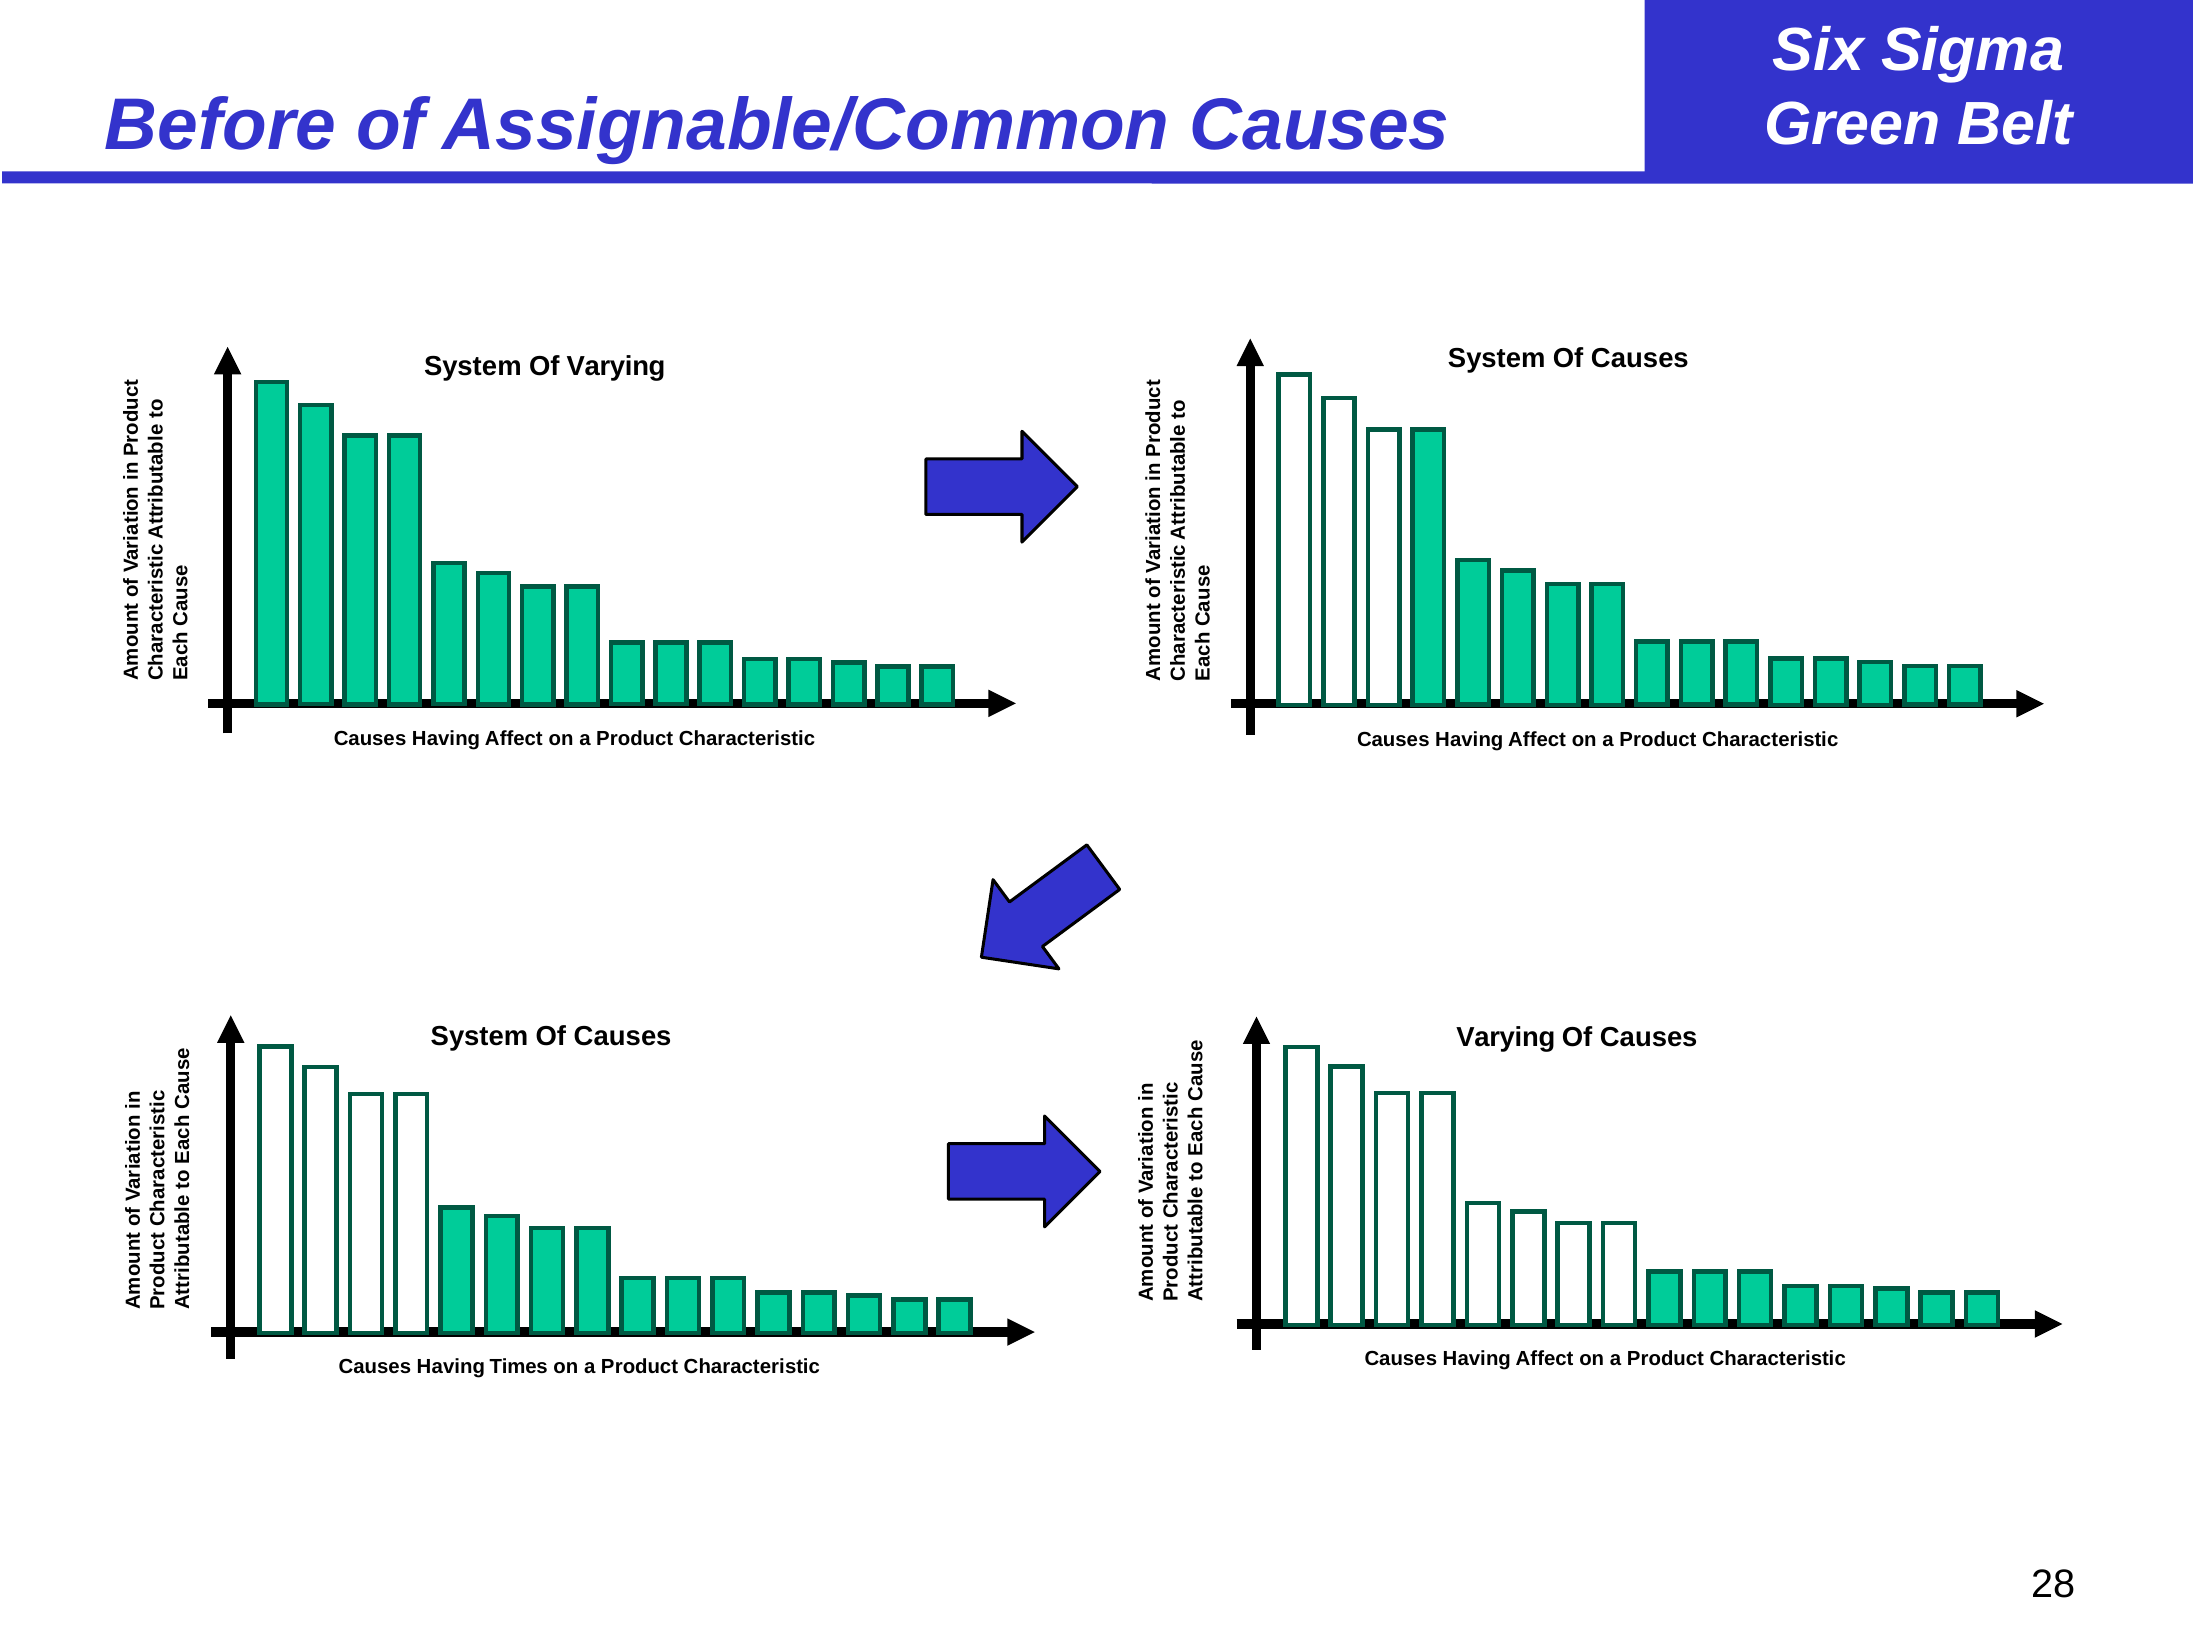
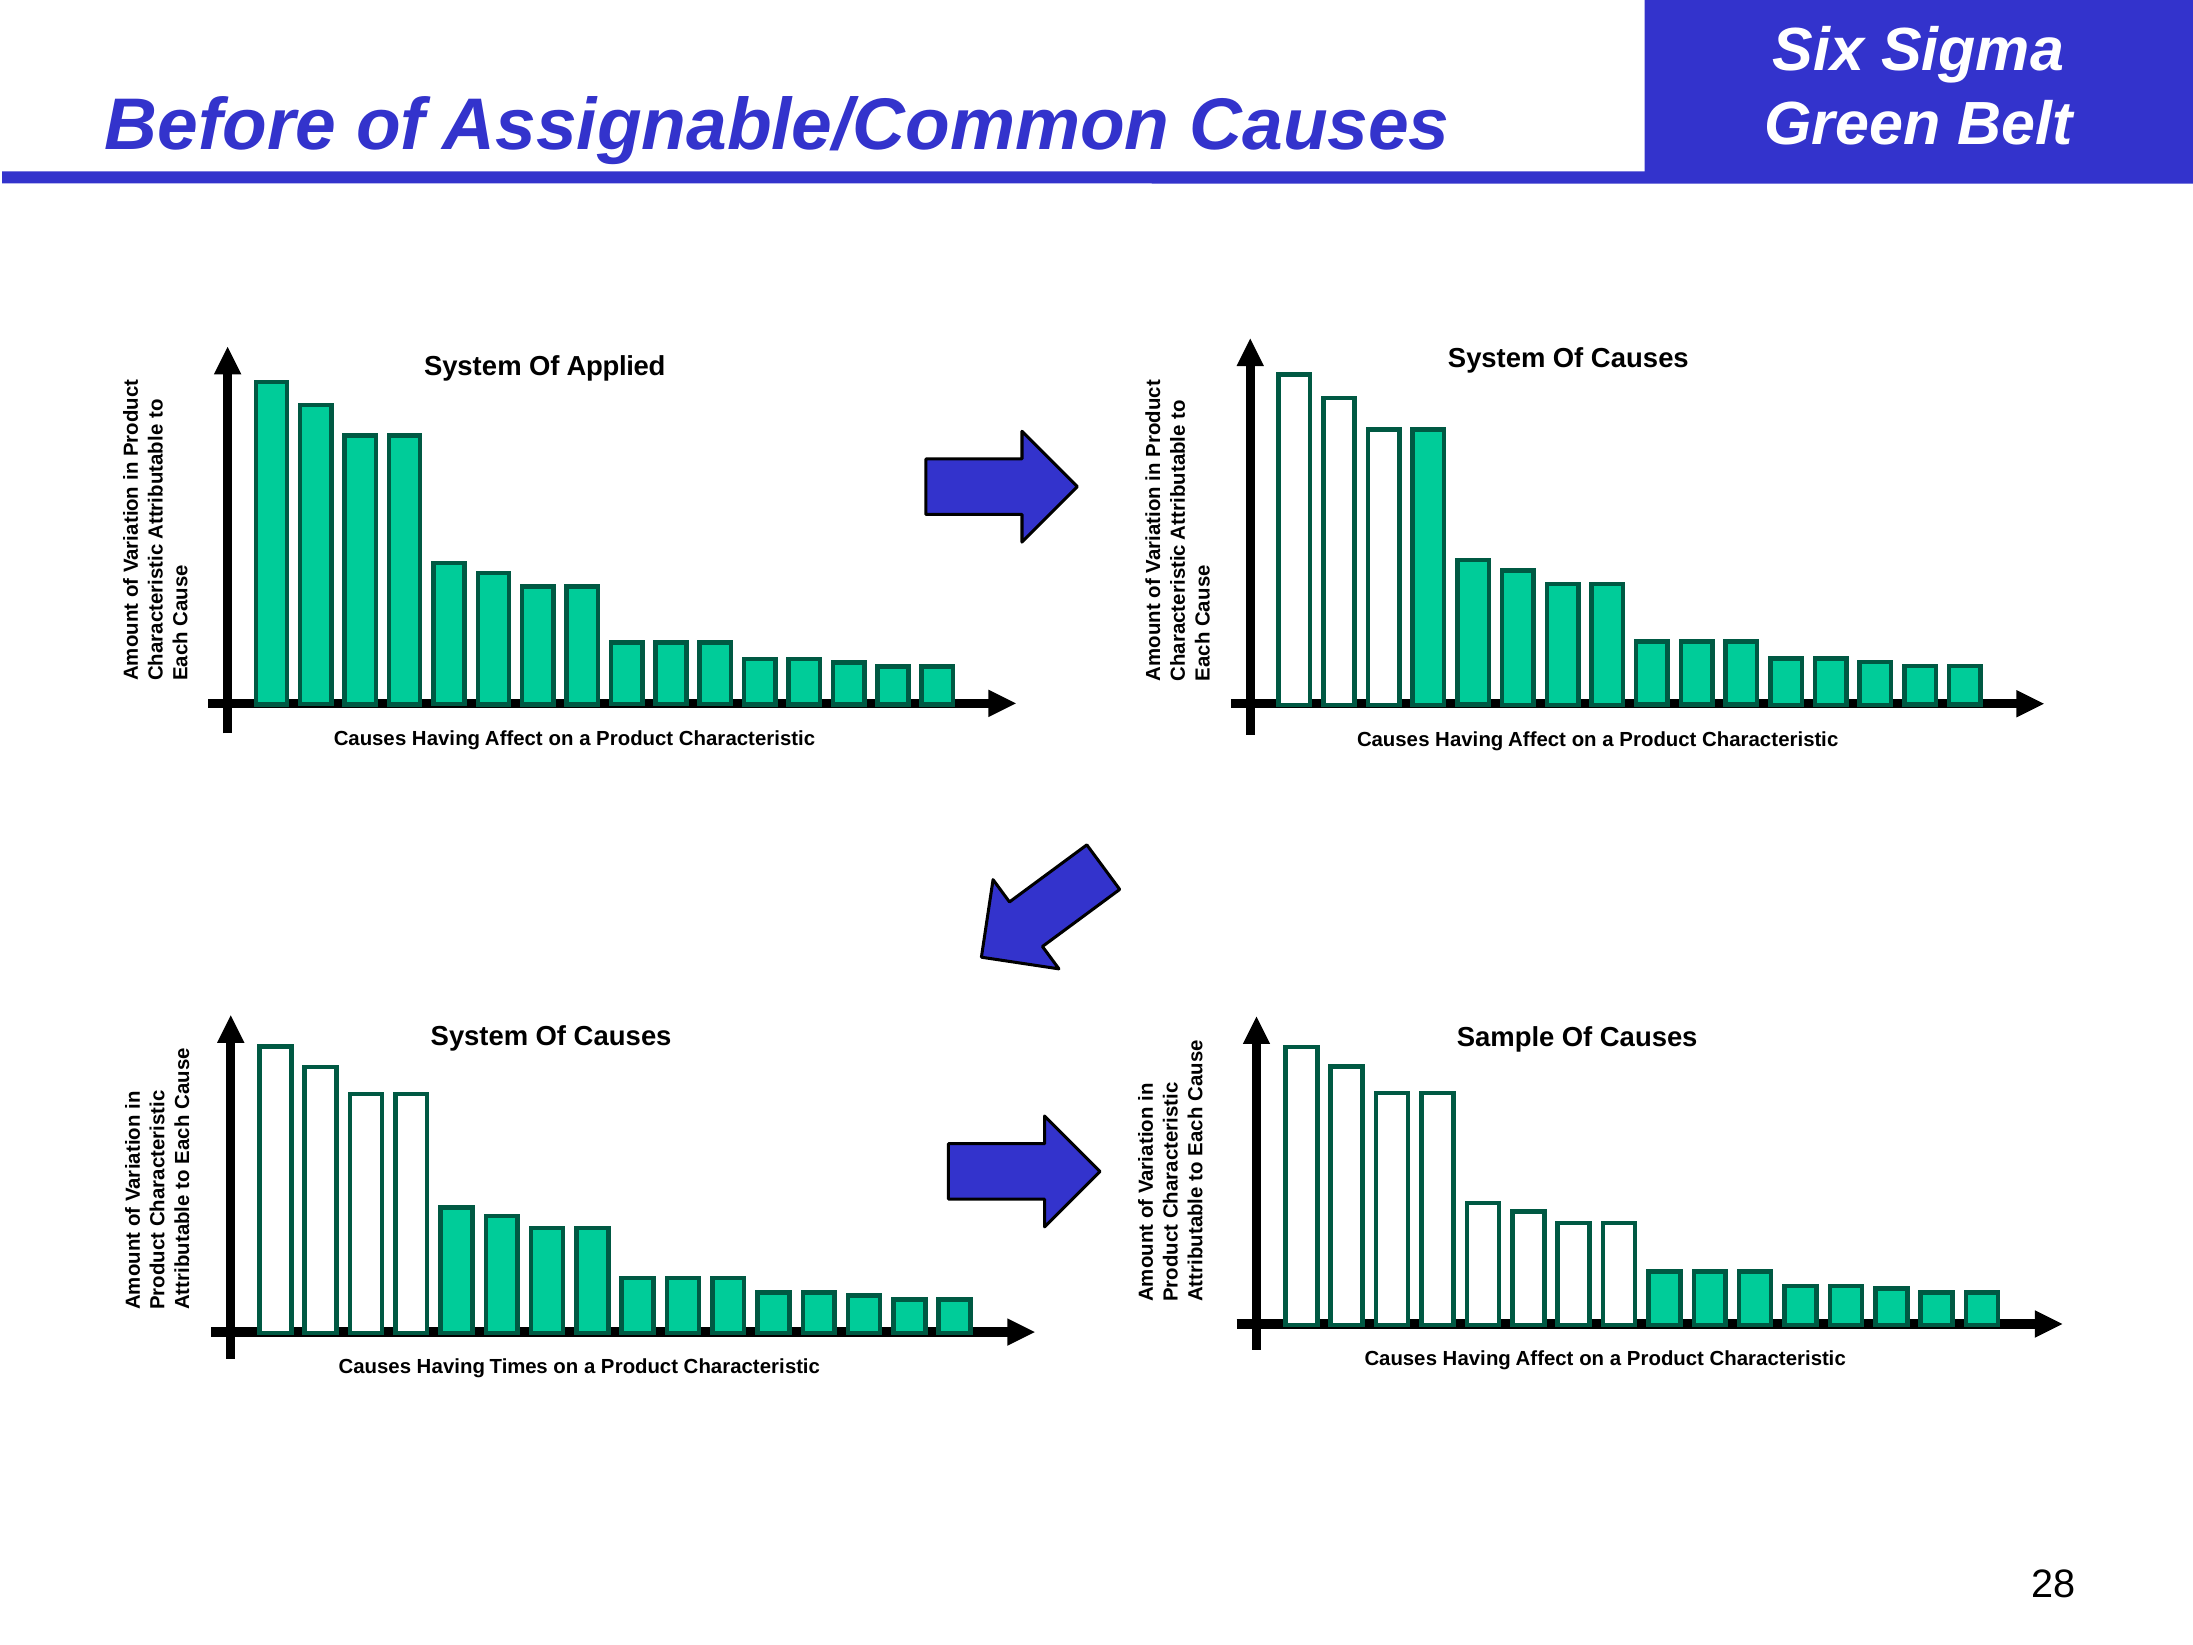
Of Varying: Varying -> Applied (616, 367)
Varying: Varying -> Sample (1506, 1037)
